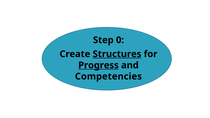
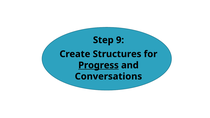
0: 0 -> 9 (120, 40)
Structures underline: present -> none (117, 54)
Competencies: Competencies -> Conversations (108, 76)
